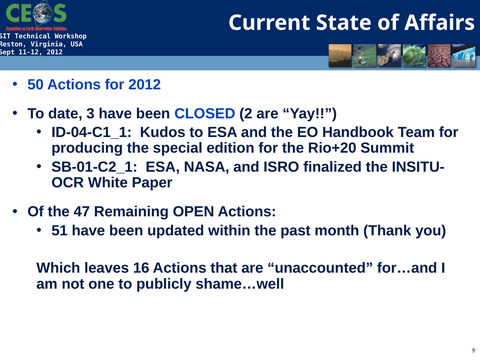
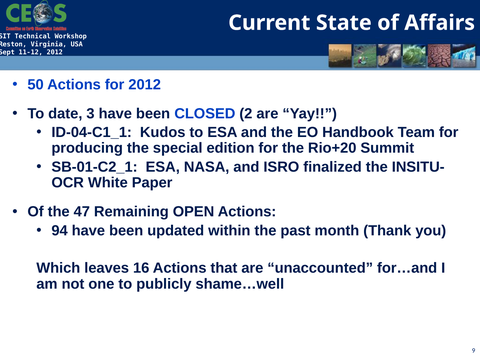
51: 51 -> 94 (60, 231)
